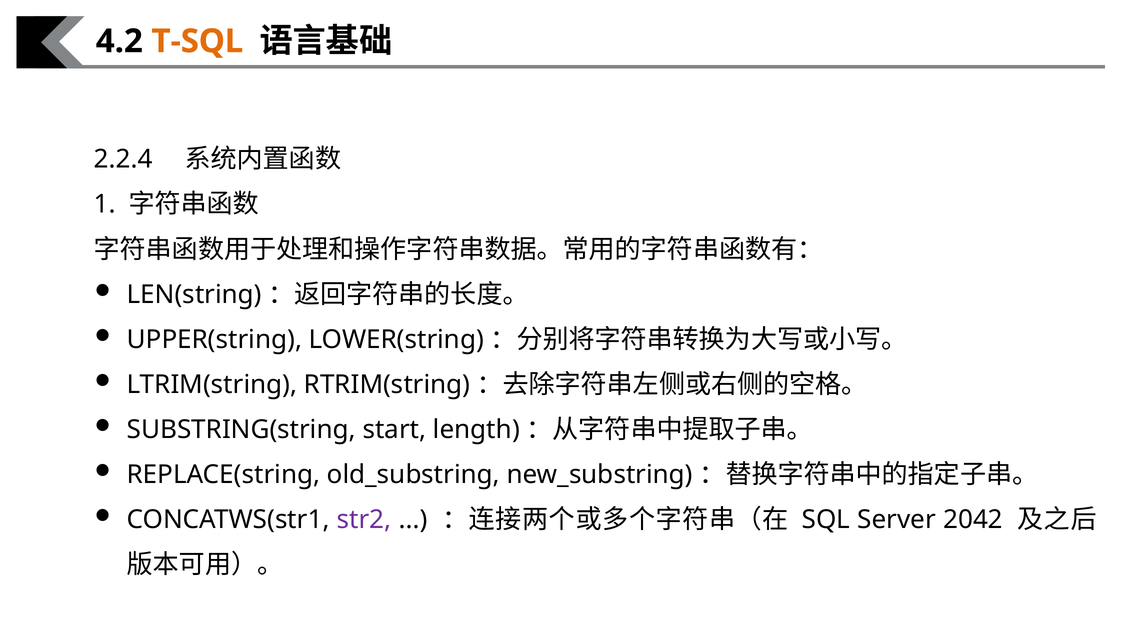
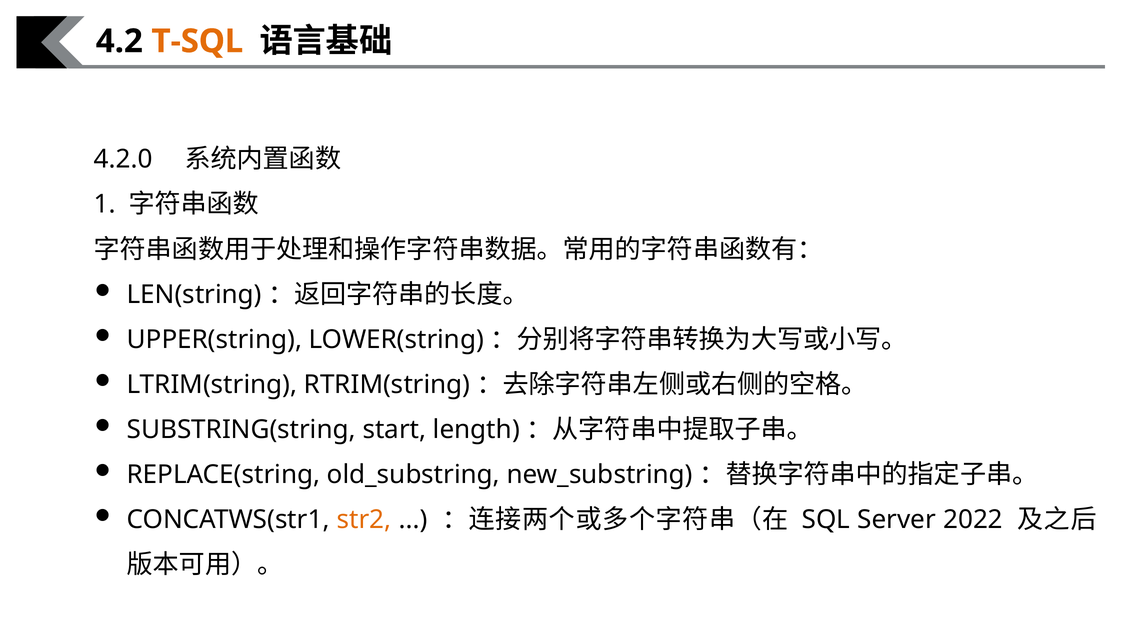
2.2.4: 2.2.4 -> 4.2.0 (123, 160)
str2 colour: purple -> orange (364, 520)
2042: 2042 -> 2022 (973, 520)
